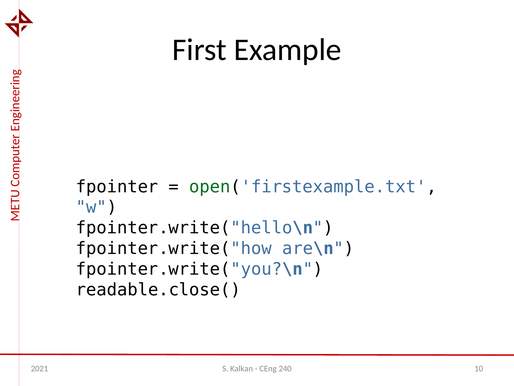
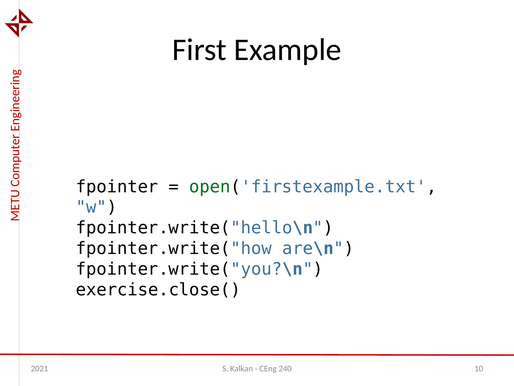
readable.close(: readable.close( -> exercise.close( (158, 289)
